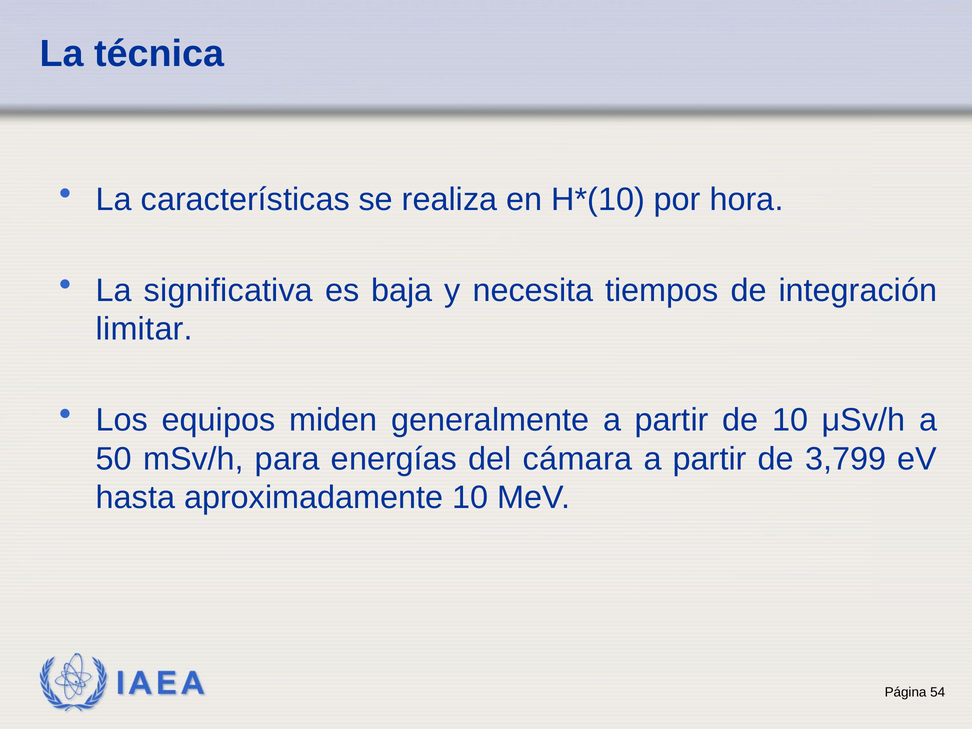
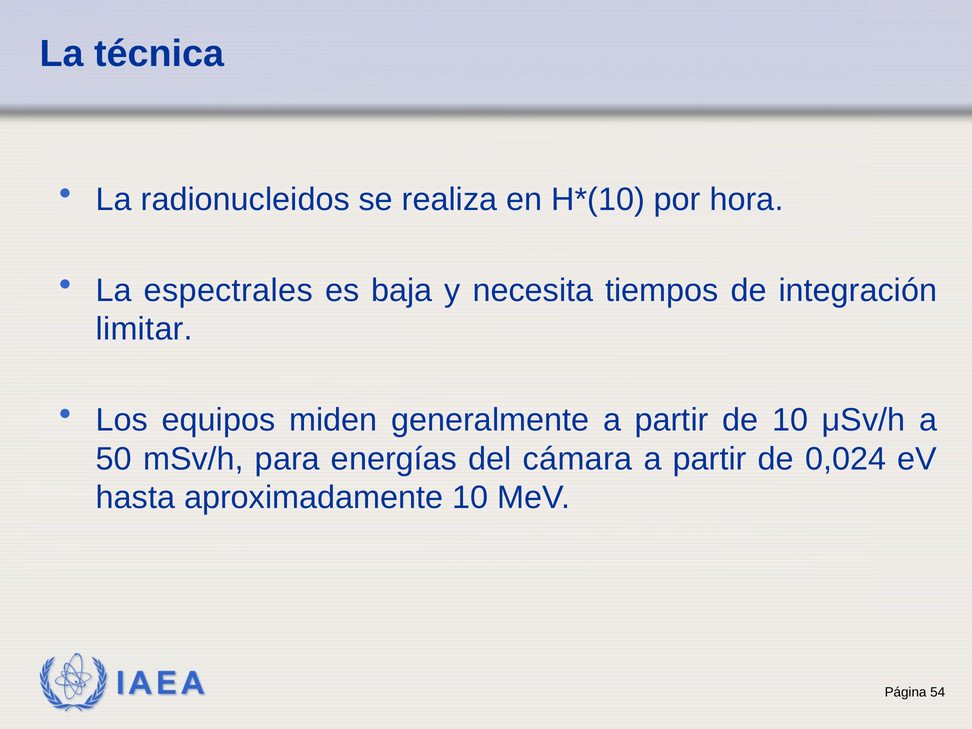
características: características -> radionucleidos (245, 200)
significativa: significativa -> espectrales (228, 290)
3,799: 3,799 -> 0,024 (846, 459)
